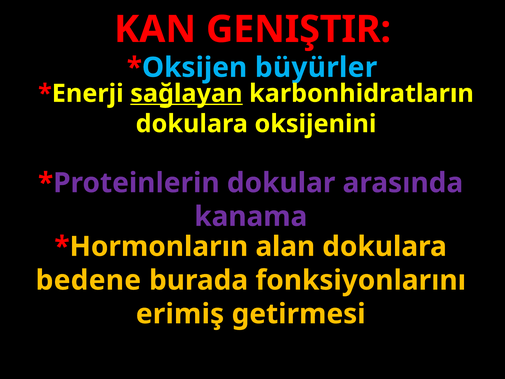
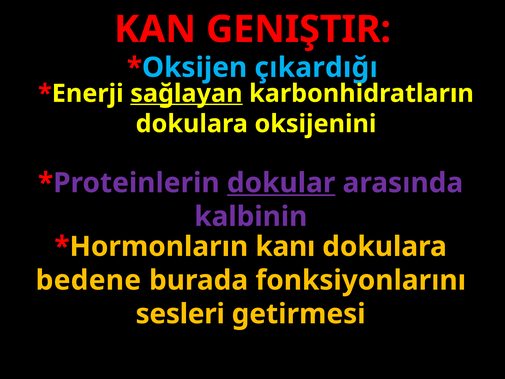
büyürler: büyürler -> çıkardığı (316, 68)
dokular underline: none -> present (281, 183)
kanama: kanama -> kalbinin (251, 217)
alan: alan -> kanı (285, 246)
erimiş: erimiş -> sesleri (180, 314)
